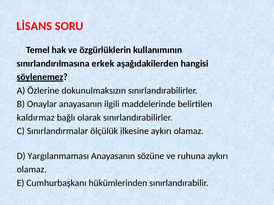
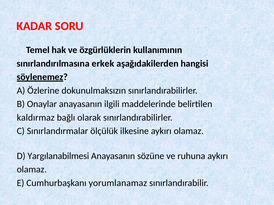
LİSANS: LİSANS -> KADAR (34, 26)
Yargılanmaması: Yargılanmaması -> Yargılanabilmesi (58, 156)
hükümlerinden: hükümlerinden -> yorumlanamaz (118, 183)
